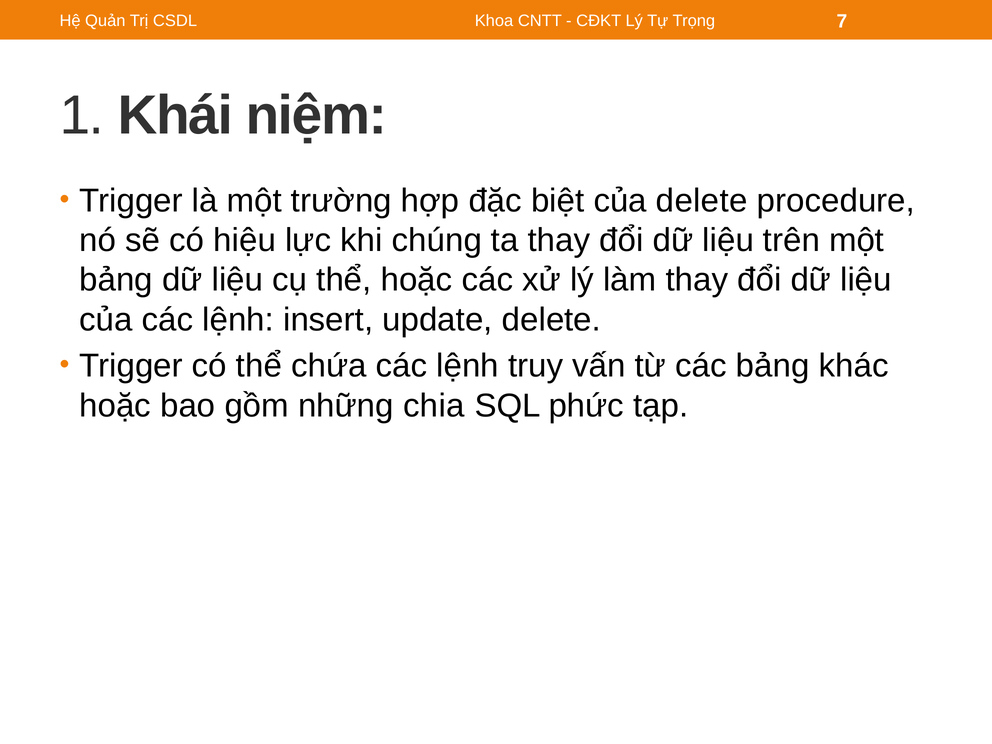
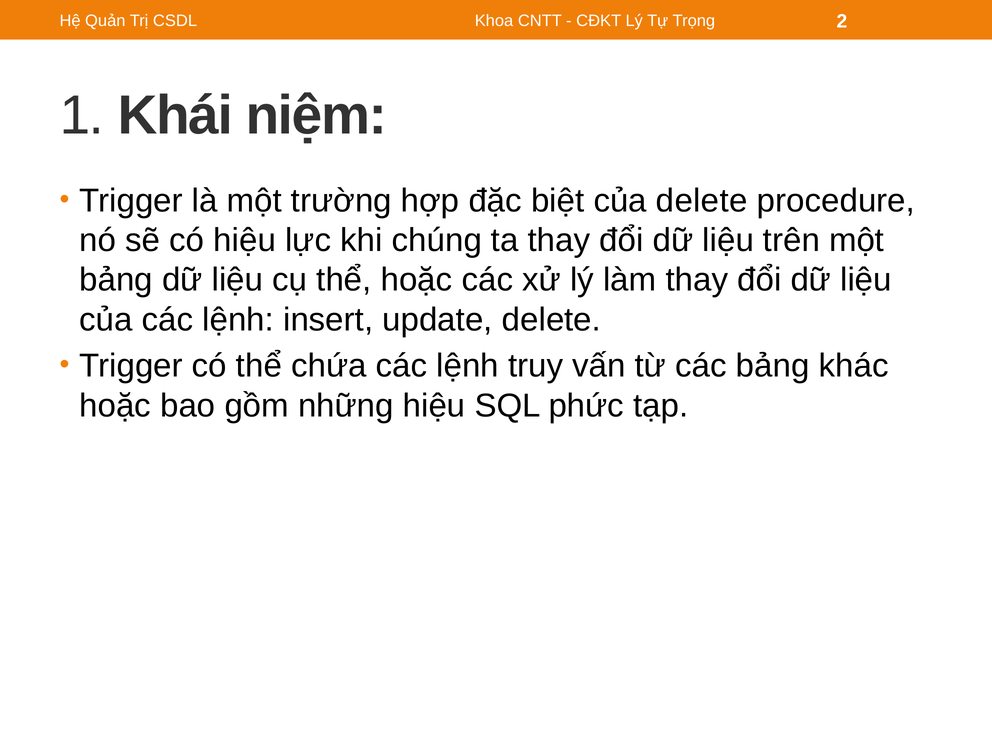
7: 7 -> 2 (842, 21)
những chia: chia -> hiệu (434, 406)
